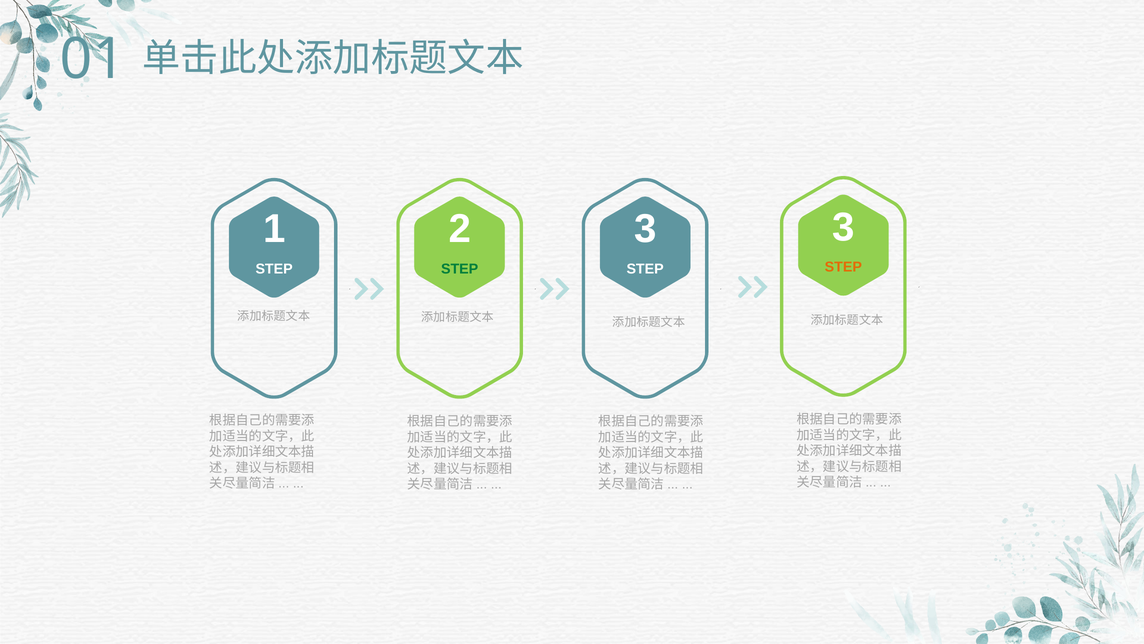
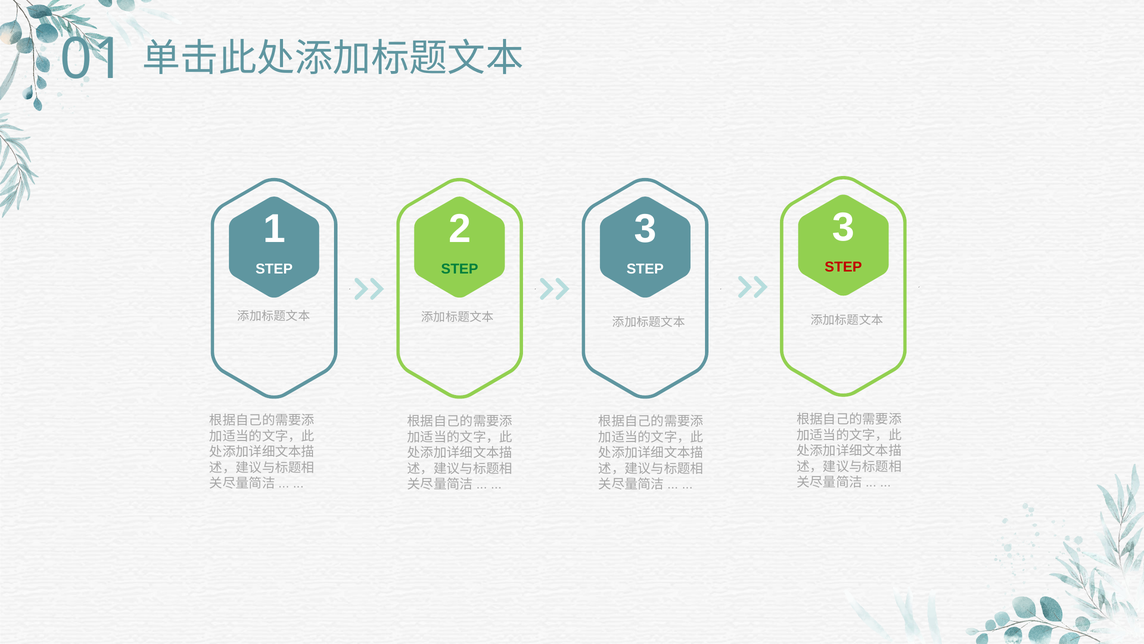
STEP colour: orange -> red (843, 267)
